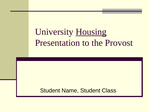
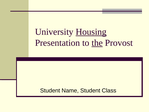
the underline: none -> present (97, 43)
